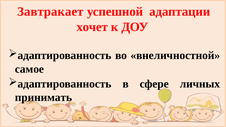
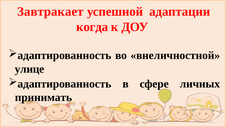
хочет: хочет -> когда (92, 27)
самое: самое -> улице (30, 69)
